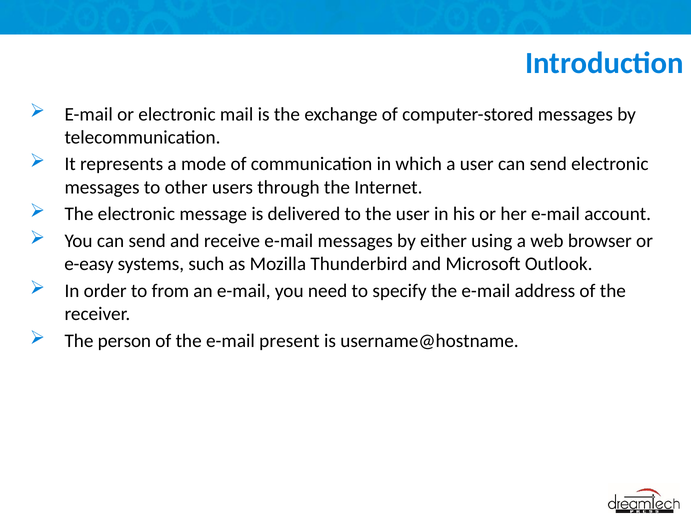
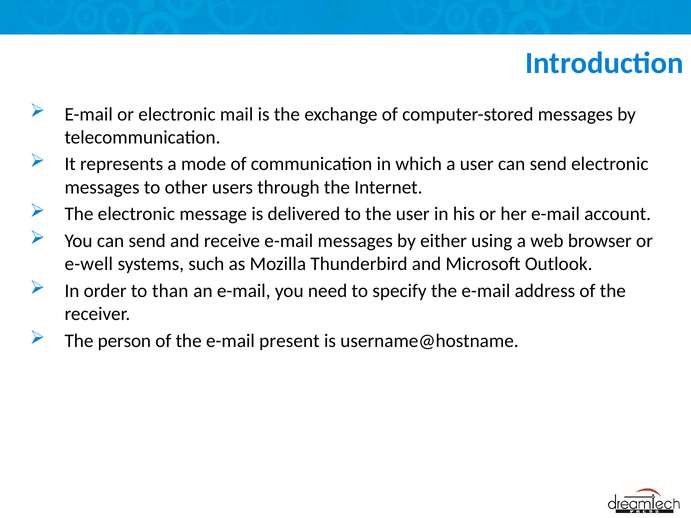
e-easy: e-easy -> e-well (89, 264)
from: from -> than (170, 291)
